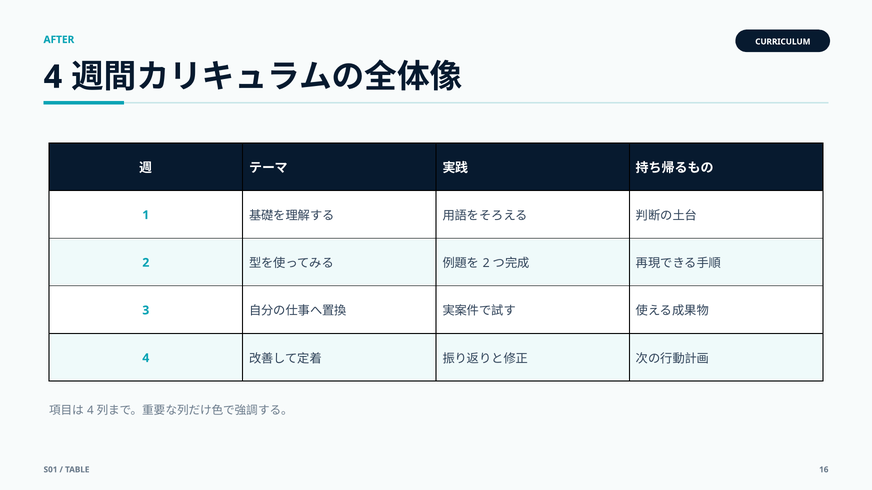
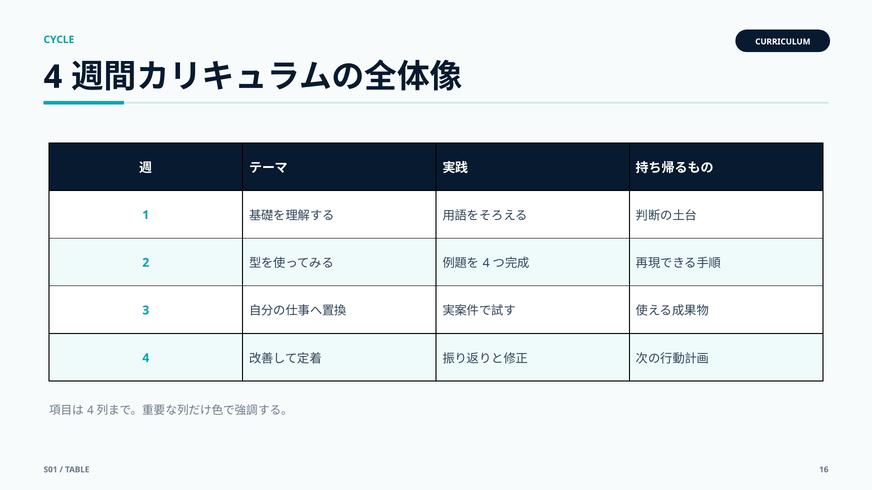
AFTER: AFTER -> CYCLE (59, 40)
2: 2 -> 4 (486, 264)
